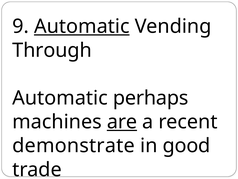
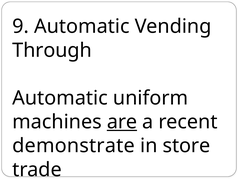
Automatic underline: present -> none (82, 26)
perhaps: perhaps -> uniform (151, 98)
good: good -> store (186, 145)
